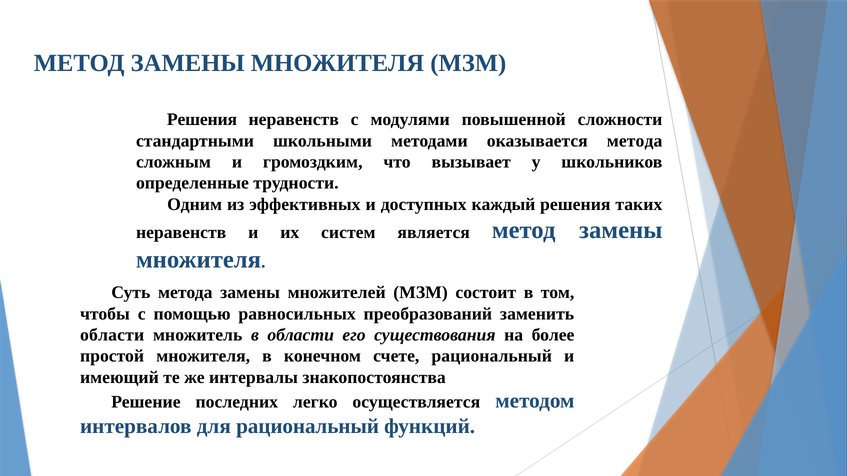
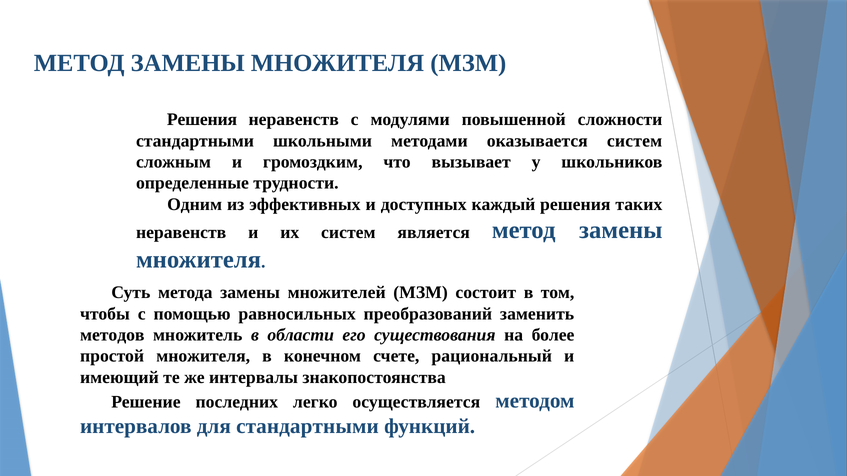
оказывается метода: метода -> систем (635, 141)
области: области -> методов (112, 335)
для рациональный: рациональный -> стандартными (307, 427)
